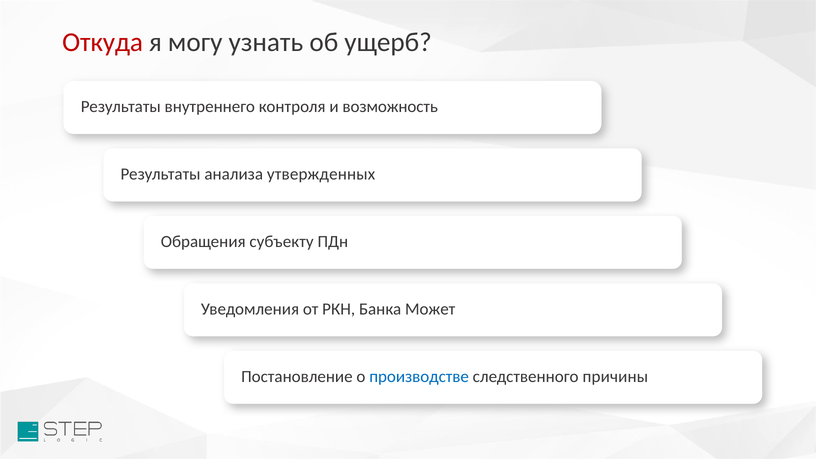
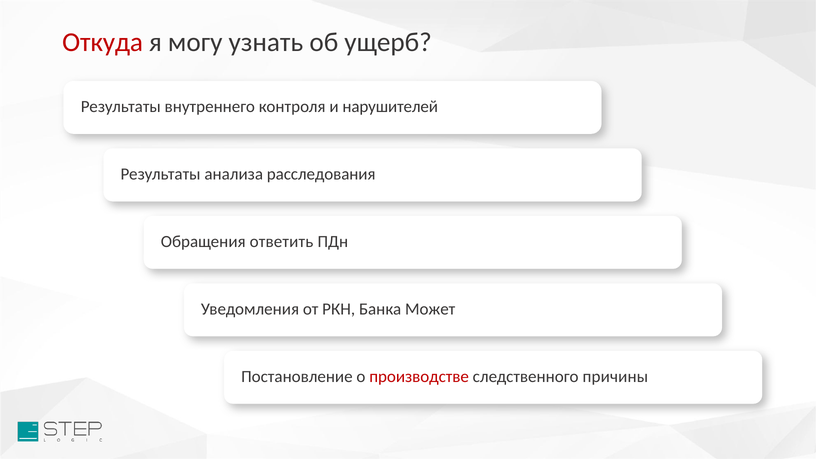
возможность: возможность -> нарушителей (390, 107)
утвержденных: утвержденных -> расследования (321, 174)
субъекту: субъекту -> ответить (281, 242)
производстве colour: blue -> red (419, 377)
